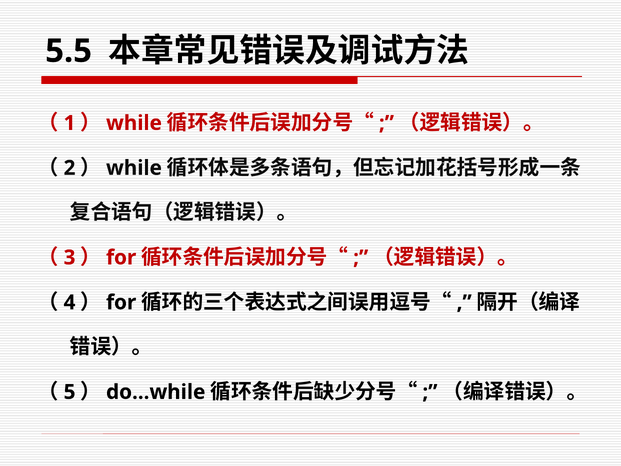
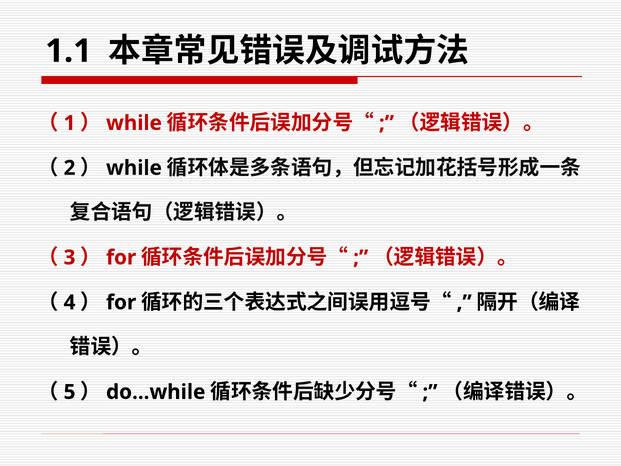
5.5: 5.5 -> 1.1 (69, 51)
